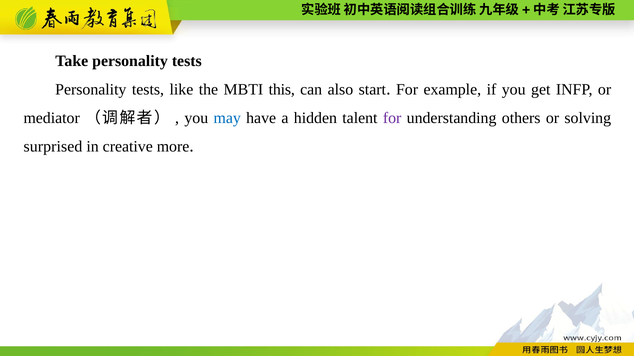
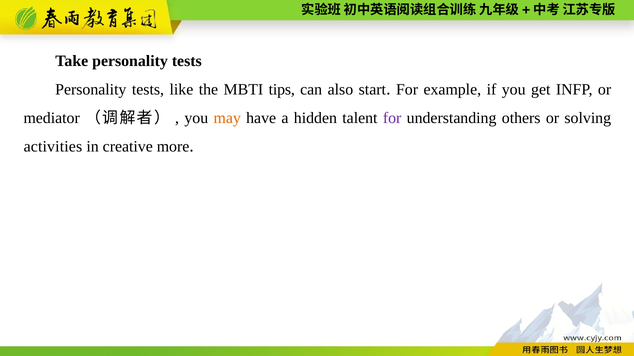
this: this -> tips (282, 90)
may colour: blue -> orange (227, 118)
surprised: surprised -> activities (53, 147)
